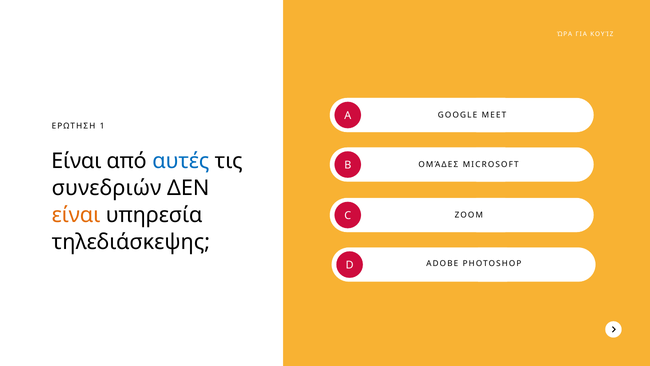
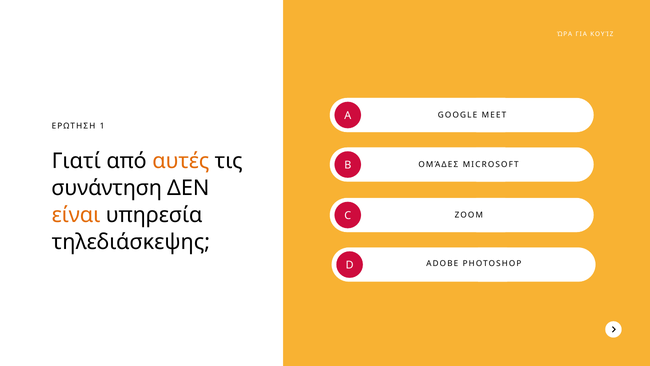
Είναι: Είναι -> Γιατί (76, 161)
αυτές colour: blue -> orange (181, 161)
συνεδριών: συνεδριών -> συνάντηση (107, 188)
